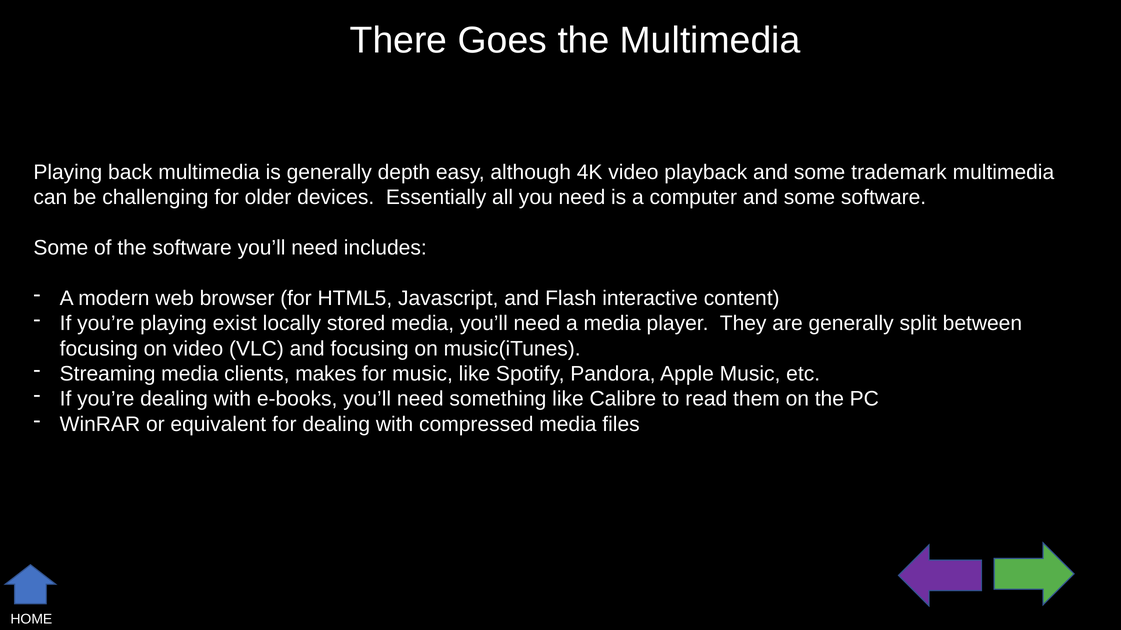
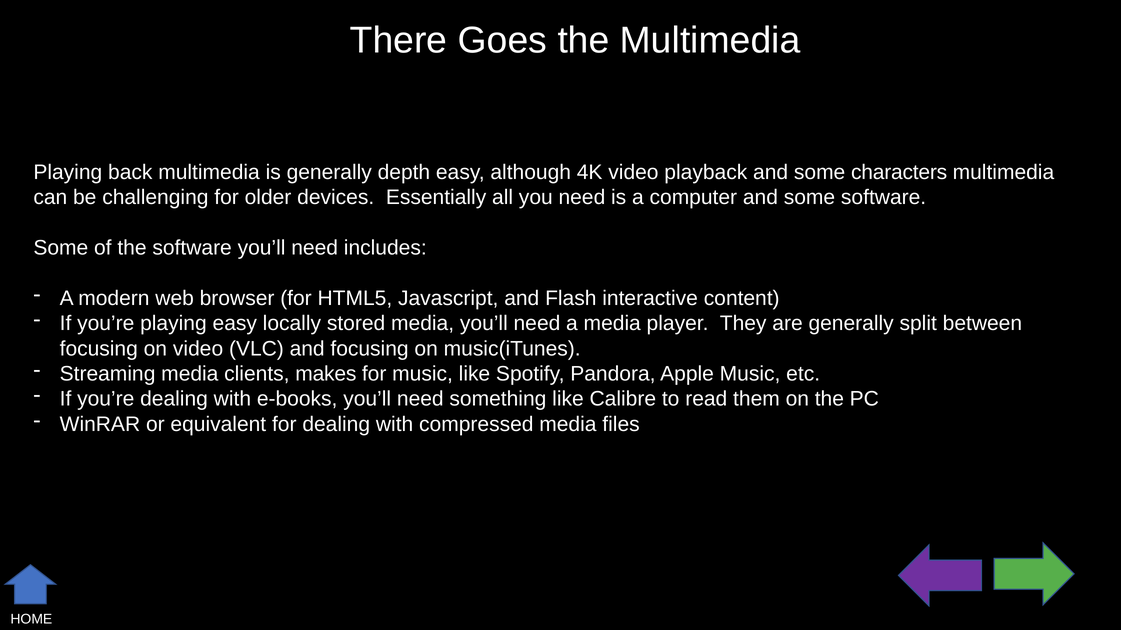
trademark: trademark -> characters (899, 172)
playing exist: exist -> easy (235, 324)
